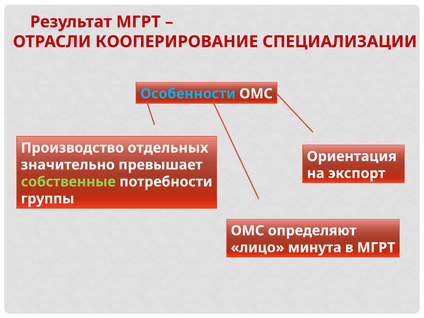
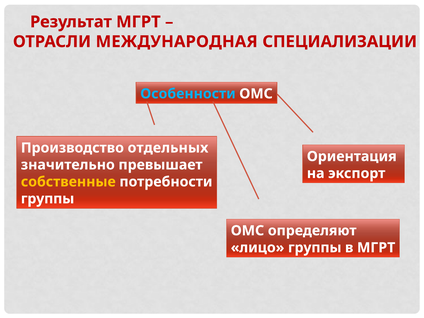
КООПЕРИРОВАНИЕ: КООПЕРИРОВАНИЕ -> МЕЖДУНАРОДНАЯ (177, 42)
собственные colour: light green -> yellow (68, 182)
лицо минута: минута -> группы (315, 248)
